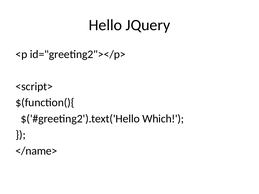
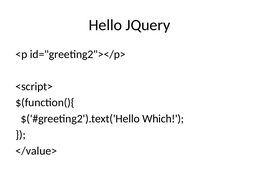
</name>: </name> -> </value> (36, 151)
